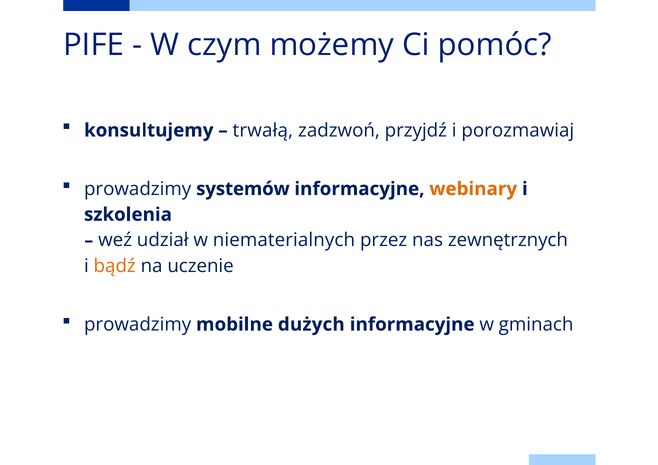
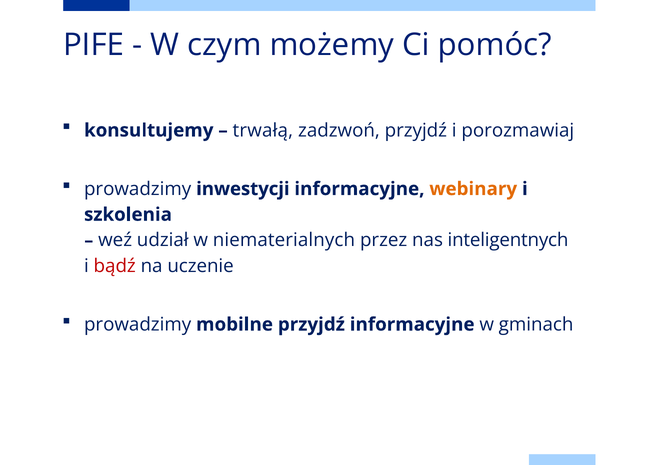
systemów: systemów -> inwestycji (243, 189)
zewnętrznych: zewnętrznych -> inteligentnych (508, 240)
bądź colour: orange -> red (115, 266)
mobilne dużych: dużych -> przyjdź (311, 325)
